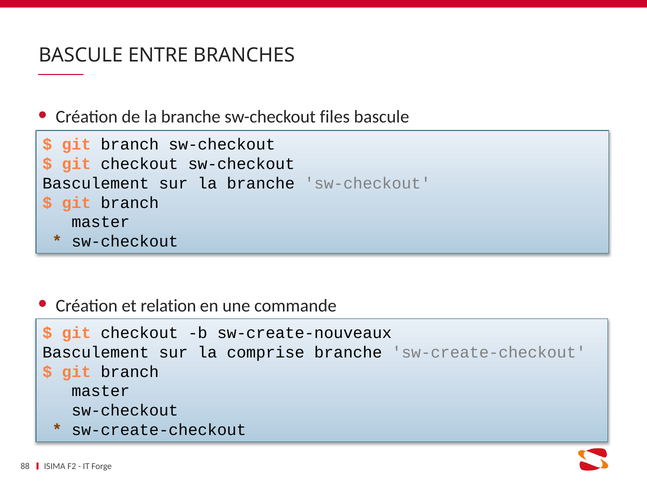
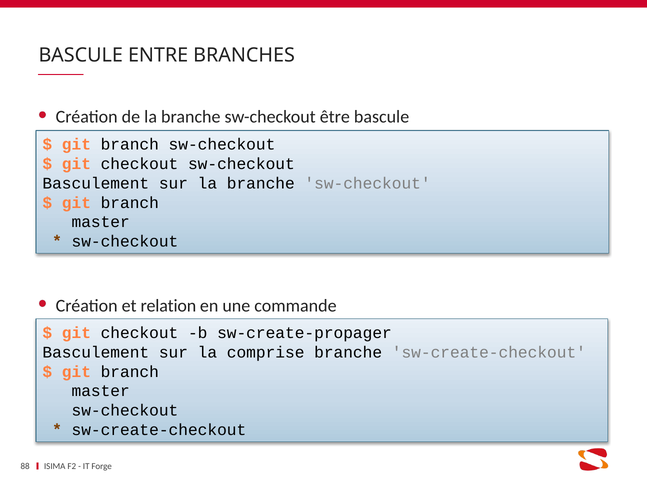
files: files -> être (335, 117)
sw-create-nouveaux: sw-create-nouveaux -> sw-create-propager (304, 333)
